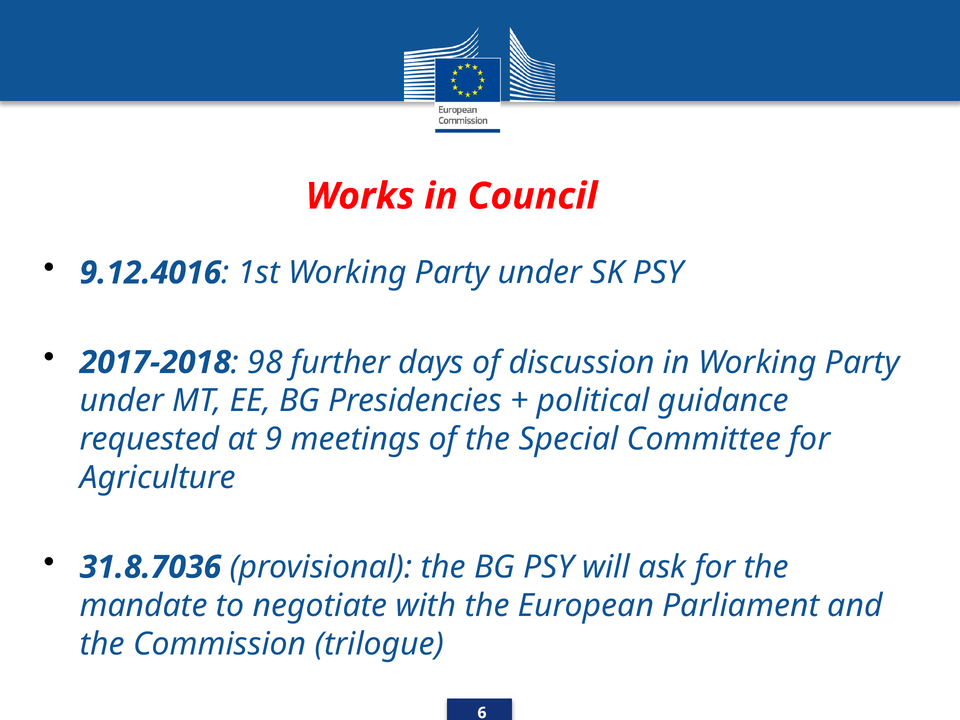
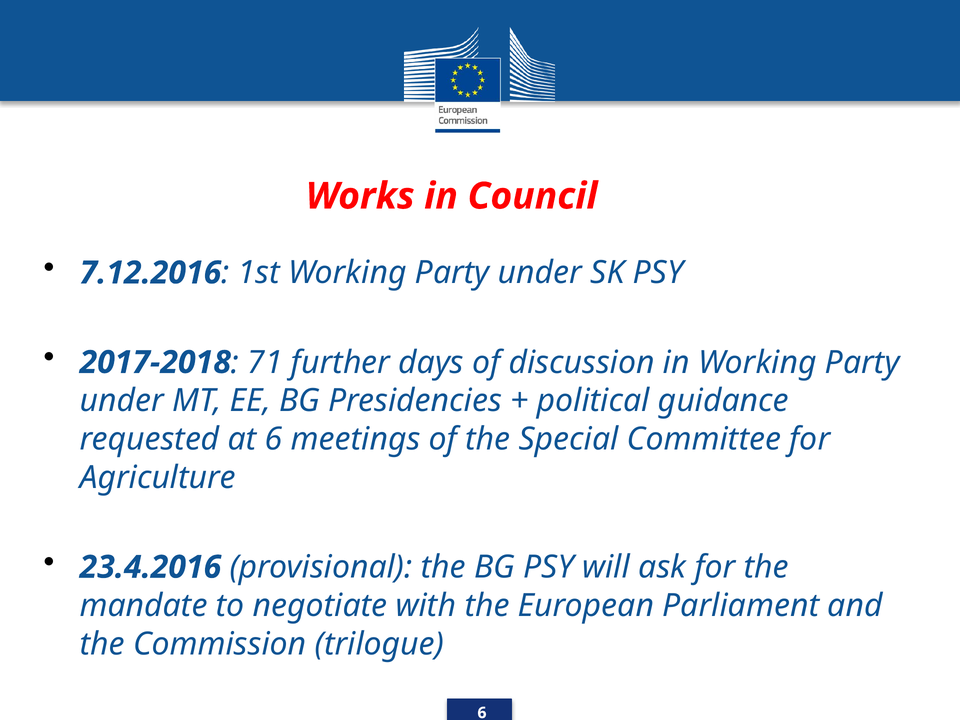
9.12.4016: 9.12.4016 -> 7.12.2016 (150, 273)
98: 98 -> 71 (265, 362)
at 9: 9 -> 6 (274, 439)
31.8.7036: 31.8.7036 -> 23.4.2016 (150, 567)
